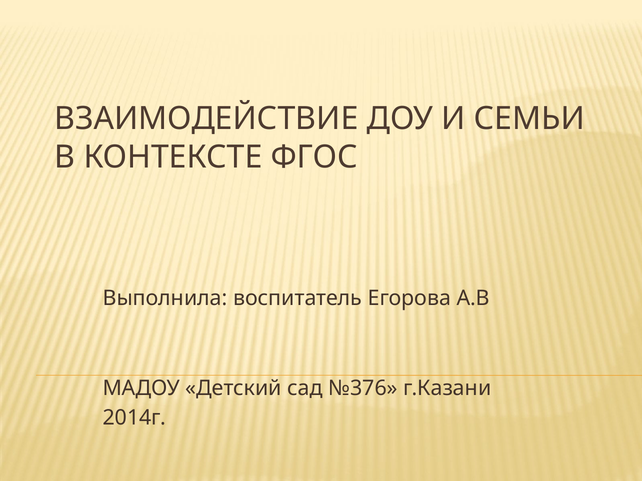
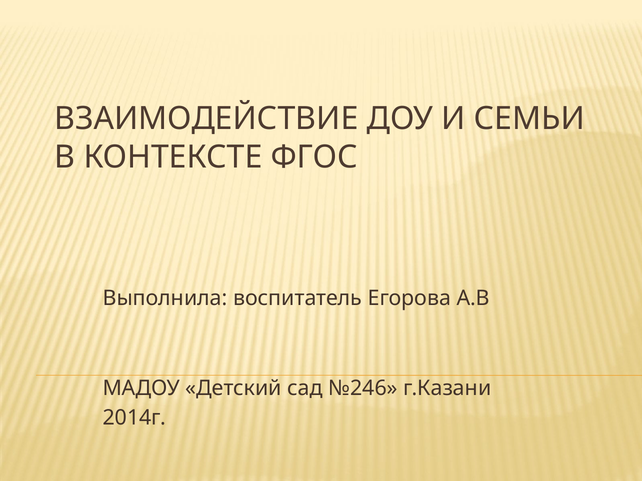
№376: №376 -> №246 (363, 388)
